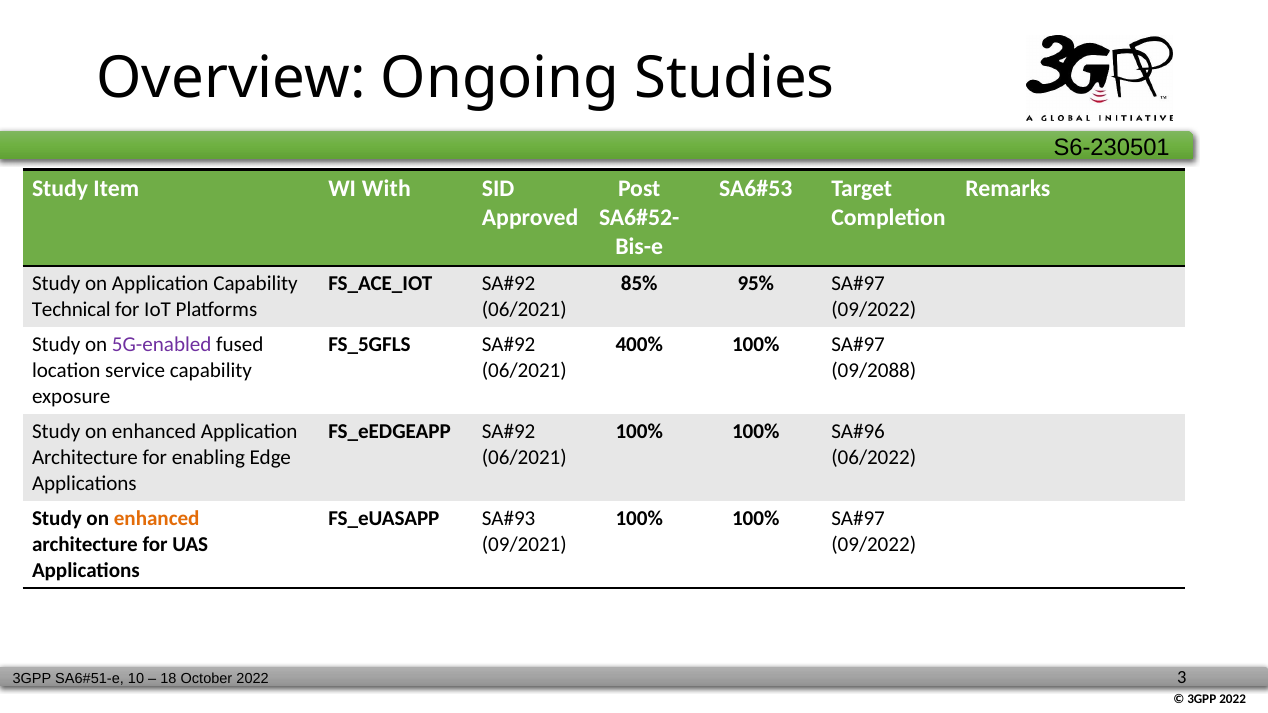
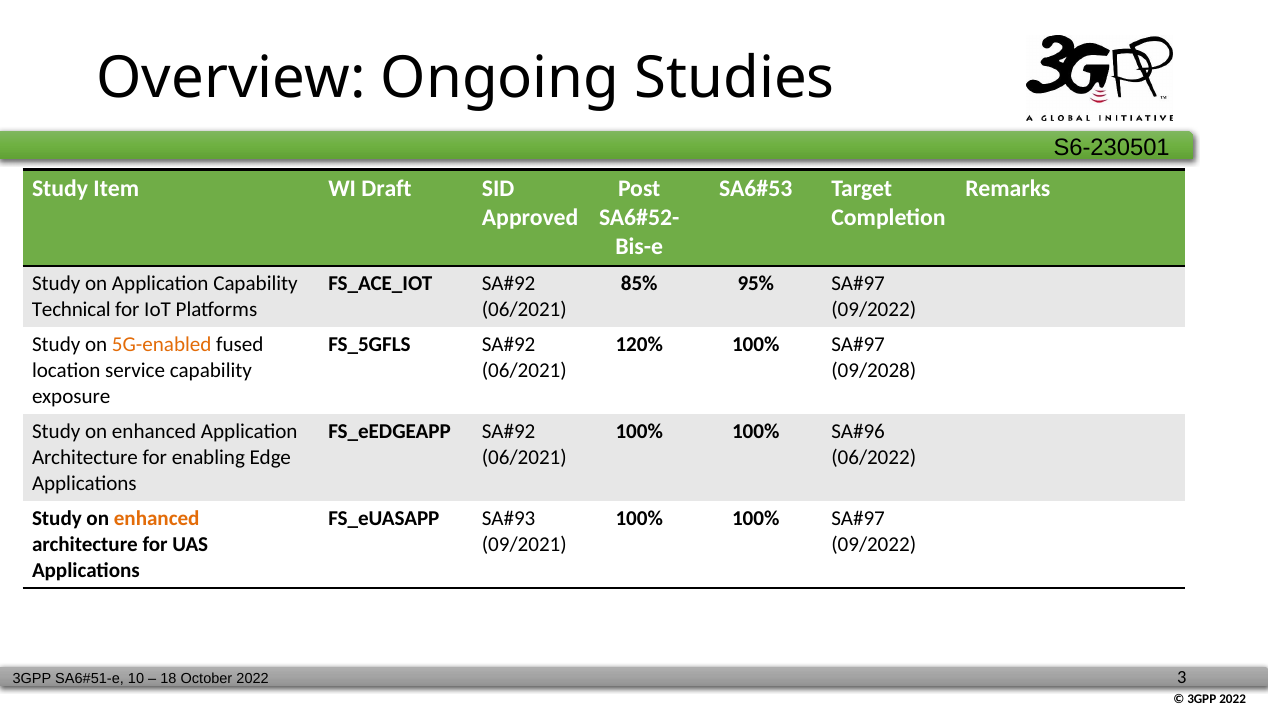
With: With -> Draft (387, 189)
5G-enabled colour: purple -> orange (162, 345)
400%: 400% -> 120% (639, 345)
09/2088: 09/2088 -> 09/2028 (874, 371)
